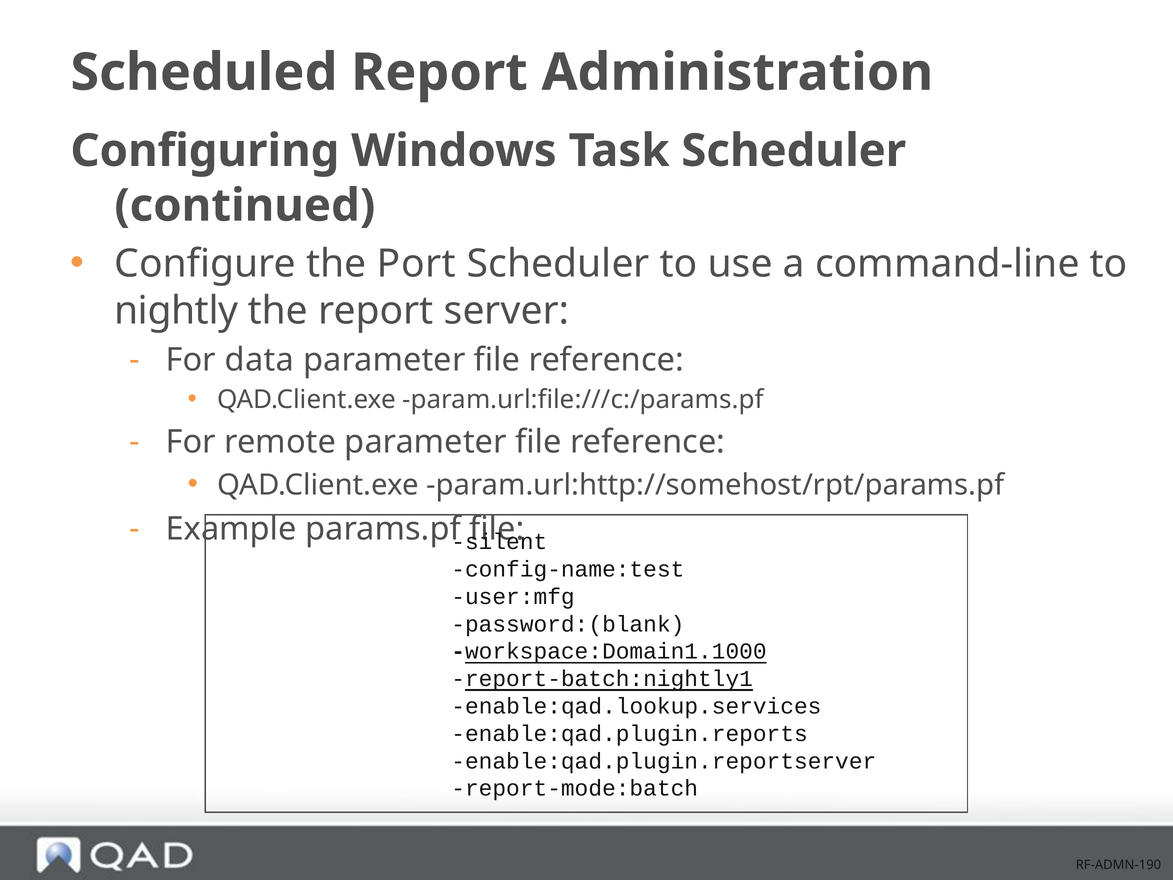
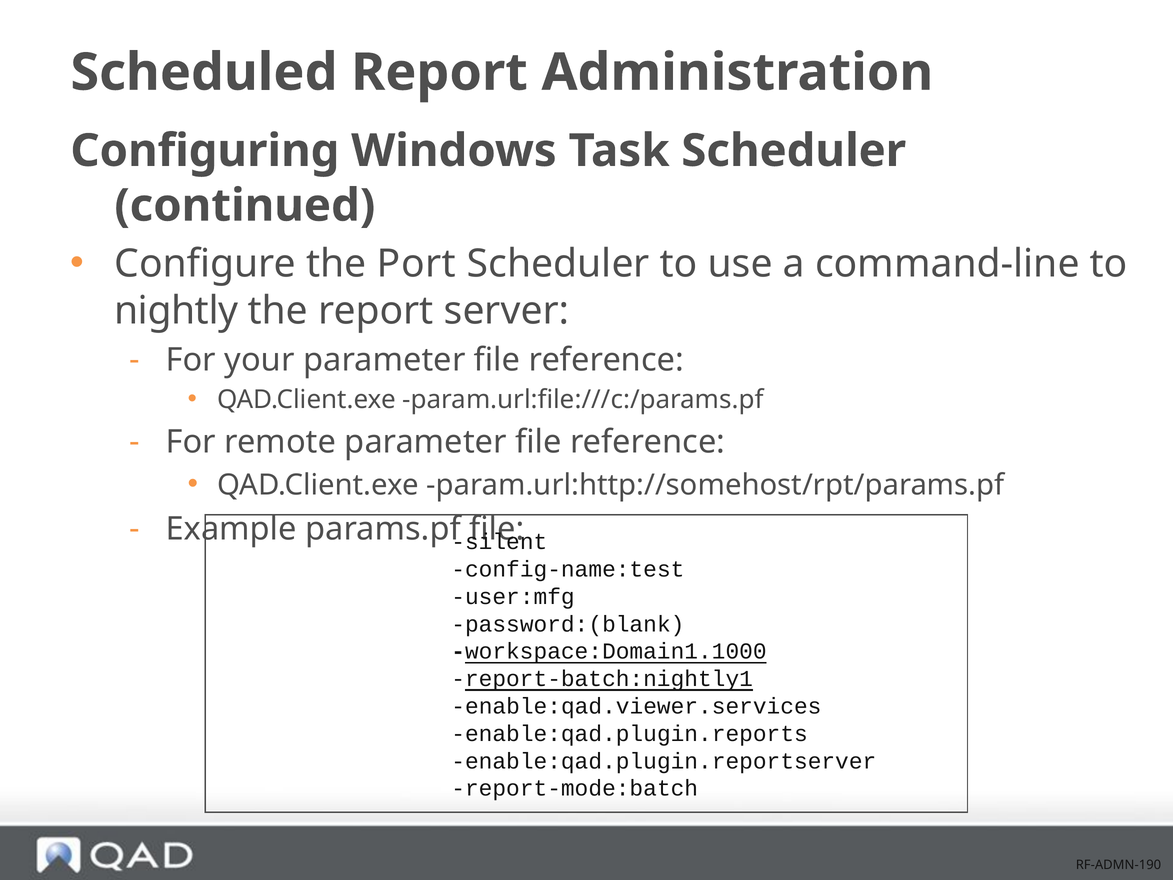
data: data -> your (260, 360)
enable:qad.lookup.services: enable:qad.lookup.services -> enable:qad.viewer.services (636, 706)
